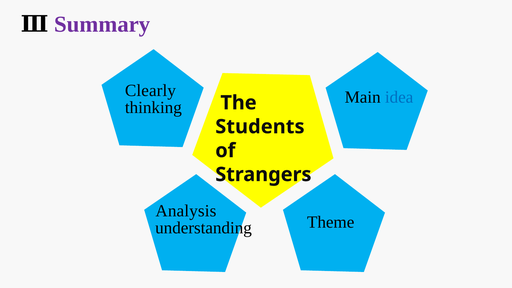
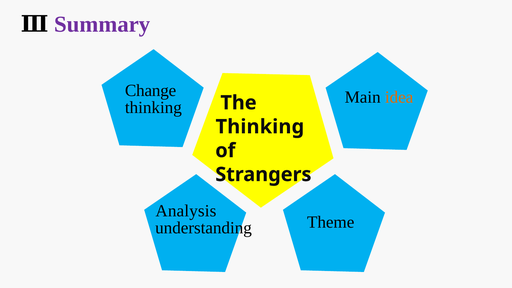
Clearly: Clearly -> Change (151, 90)
idea colour: blue -> orange (399, 97)
Students: Students -> Thinking (260, 127)
